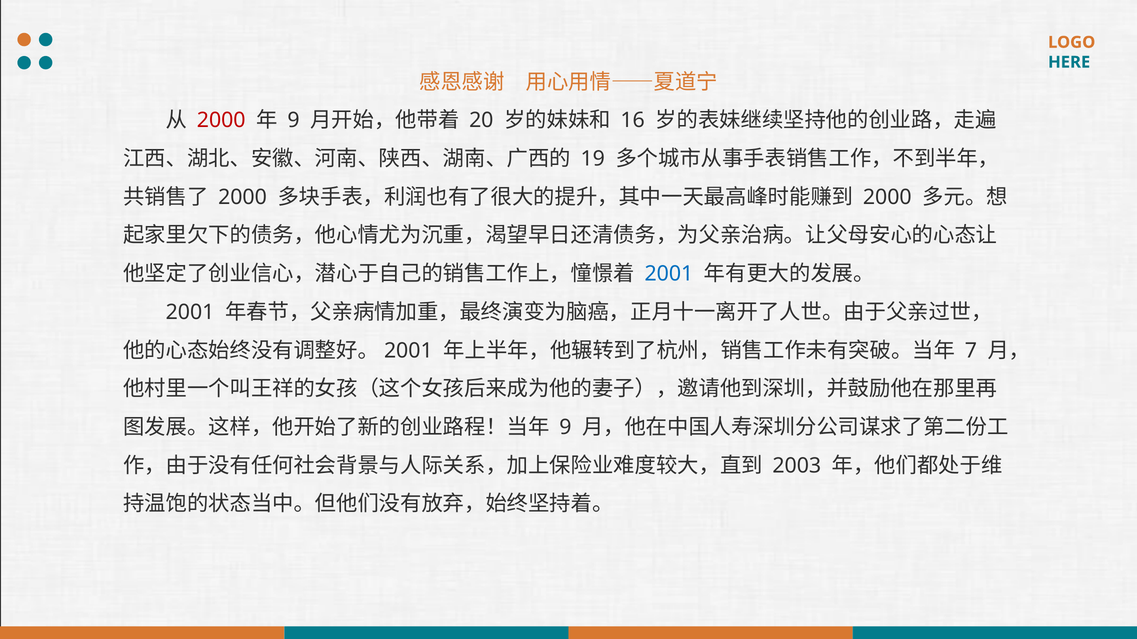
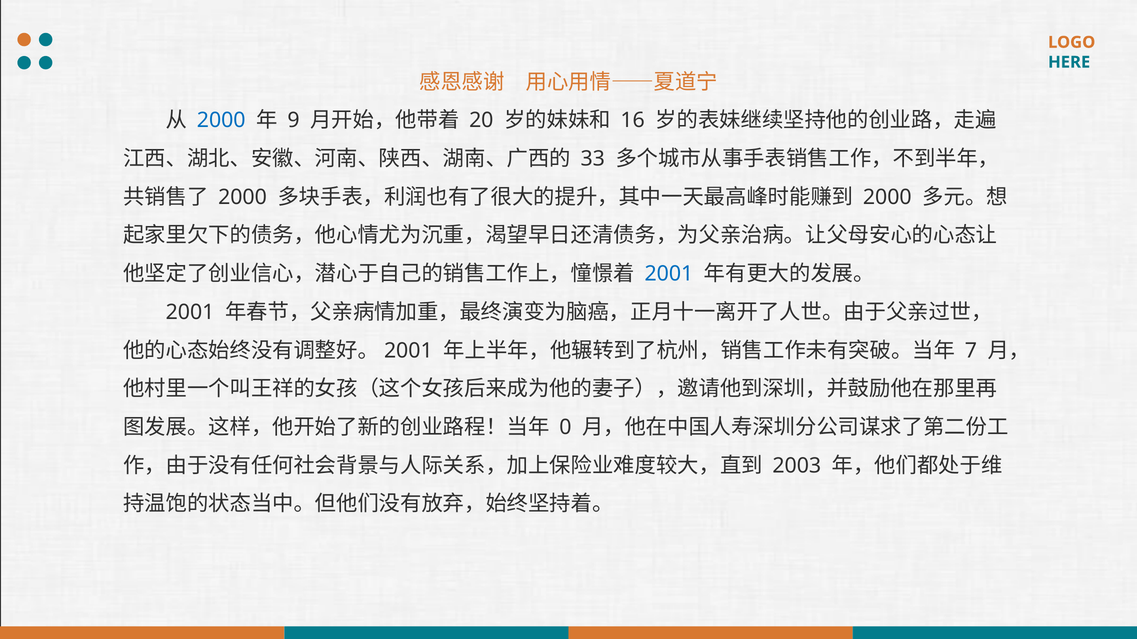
2000 colour: red -> blue (221, 121)
19: 19 -> 33 (593, 159)
9: 9 -> 0 (565, 428)
